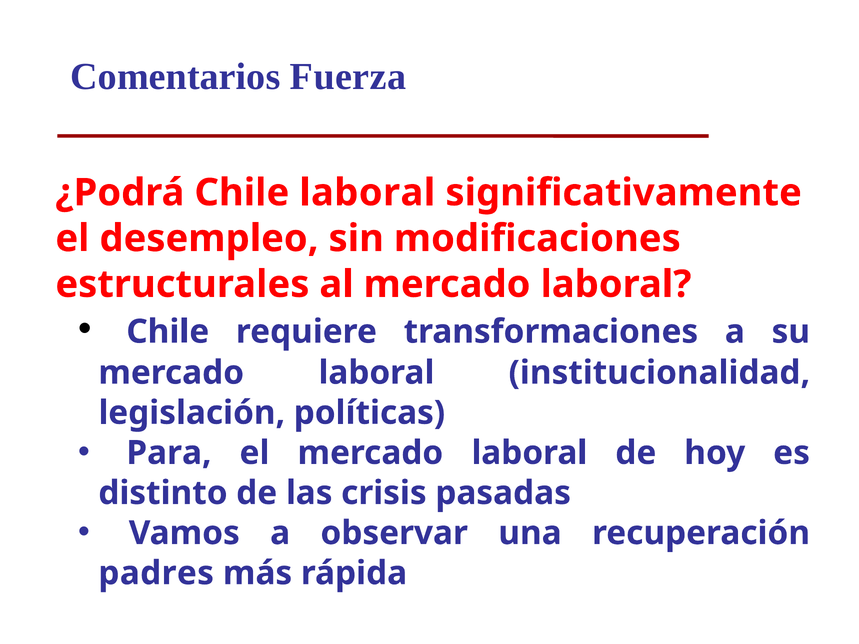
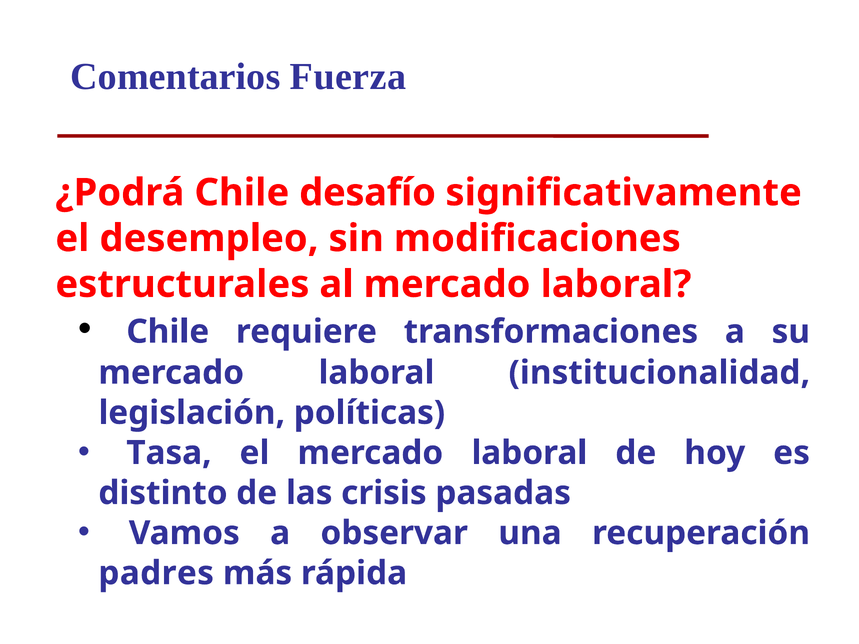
Chile laboral: laboral -> desafío (368, 193)
Para: Para -> Tasa (169, 453)
